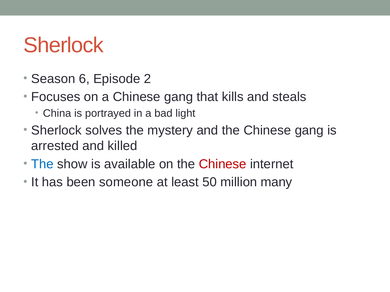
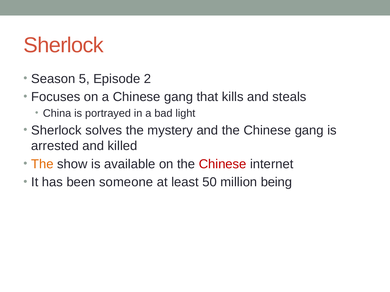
6: 6 -> 5 (84, 79)
The colour: blue -> orange (42, 164)
many: many -> being (276, 182)
